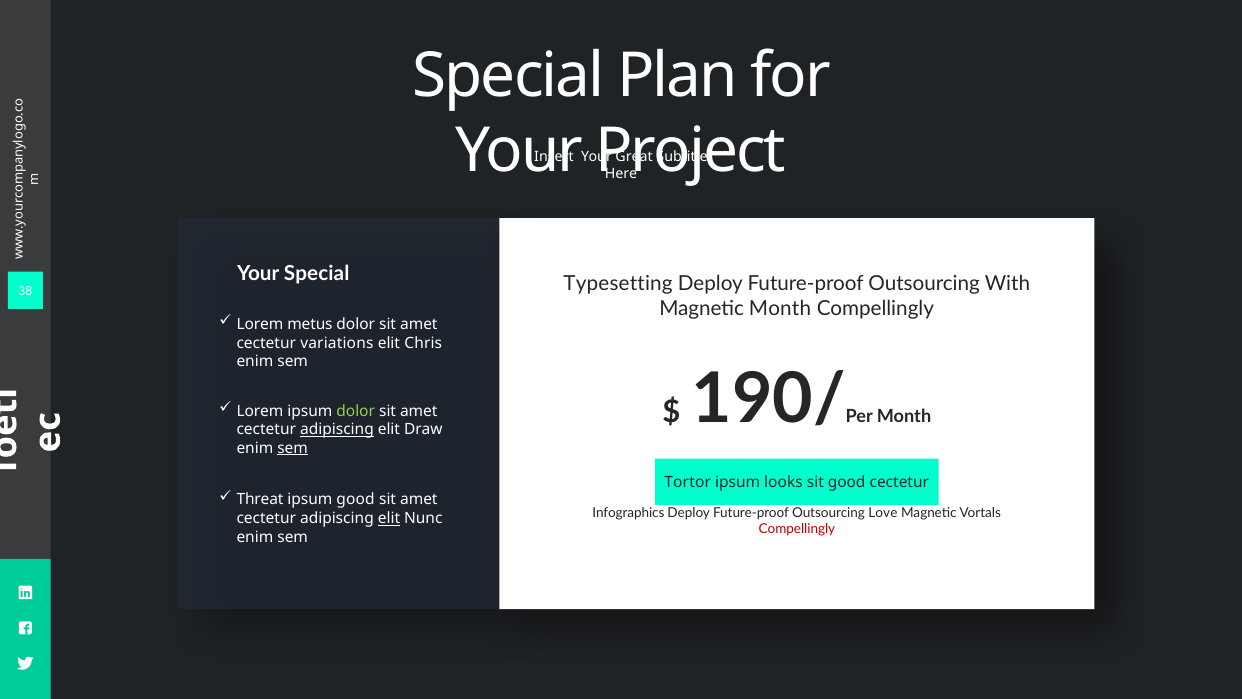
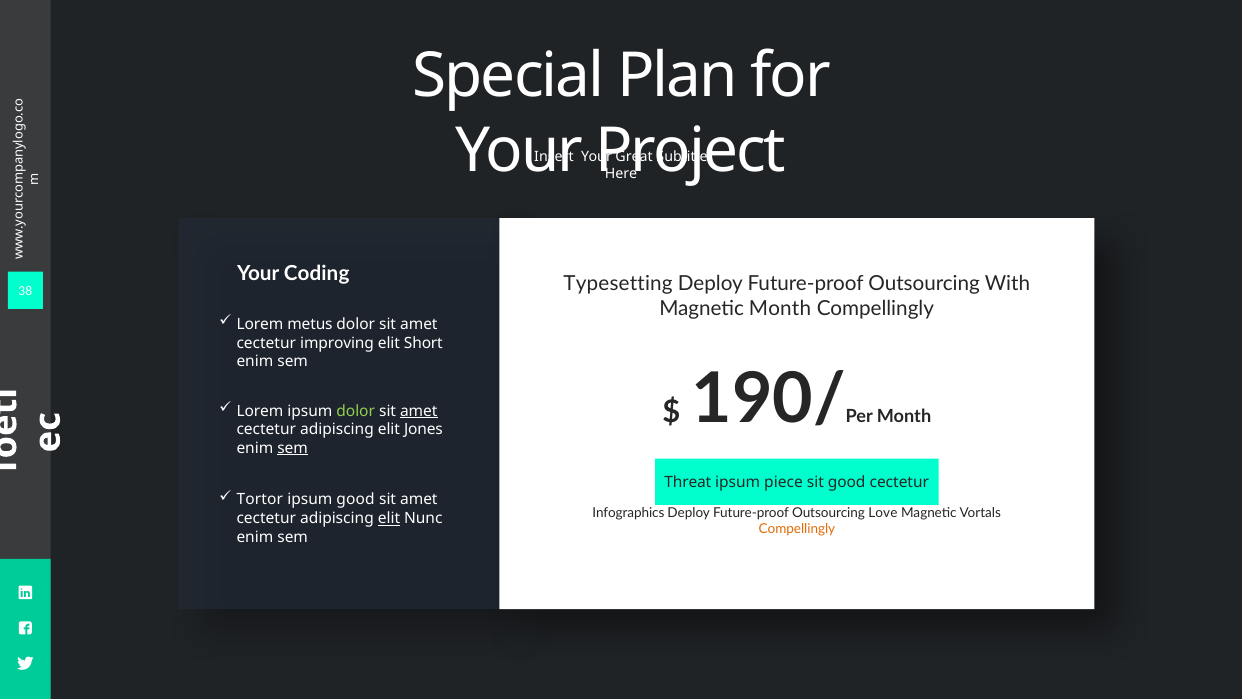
Your Special: Special -> Coding (317, 273)
variations: variations -> improving (337, 343)
Chris: Chris -> Short (423, 343)
amet underline: none -> present (419, 411)
adipiscing underline: present -> none (337, 429)
Draw: Draw -> Jones (423, 429)
Tortor: Tortor -> Threat (688, 483)
looks: looks -> piece (783, 483)
Threat: Threat -> Tortor (260, 499)
Compellingly colour: red -> orange (797, 529)
